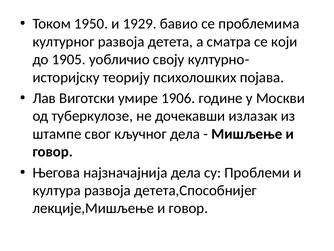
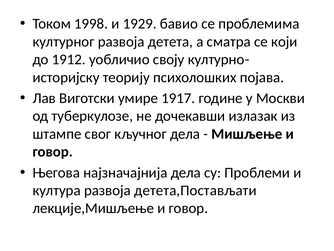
1950: 1950 -> 1998 (91, 24)
1905: 1905 -> 1912 (69, 59)
1906: 1906 -> 1917 (178, 98)
детета,Способнијег: детета,Способнијег -> детета,Постављати (195, 190)
